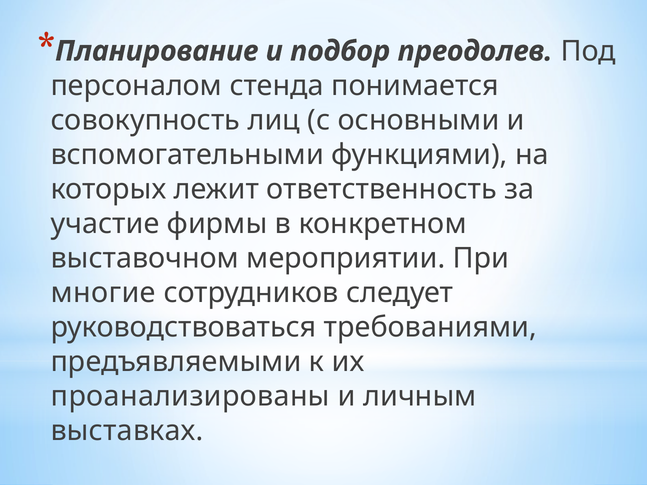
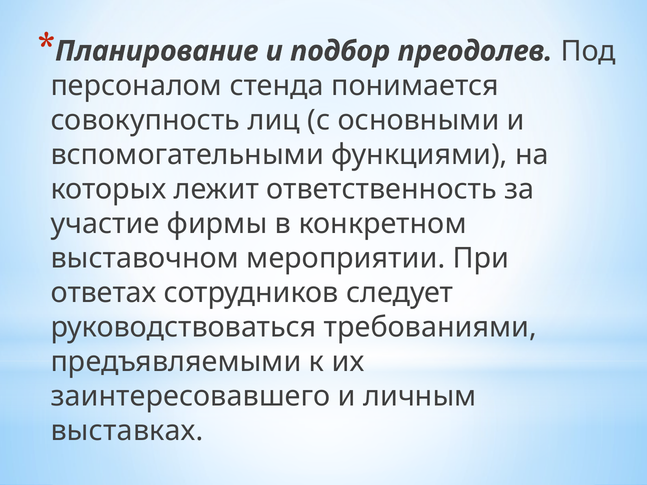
многие: многие -> ответах (103, 293)
проанализированы: проанализированы -> заинтересовавшего (190, 396)
